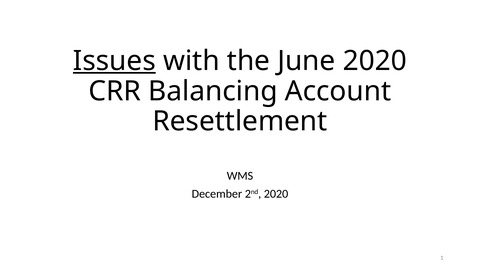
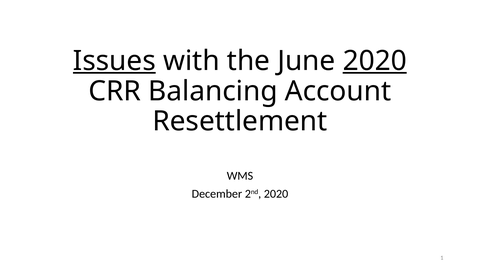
2020 underline: none -> present (375, 61)
